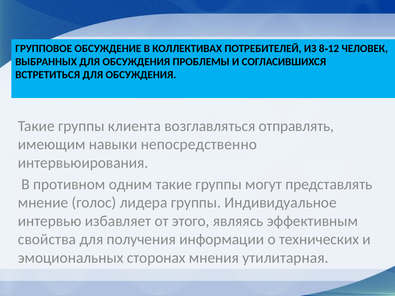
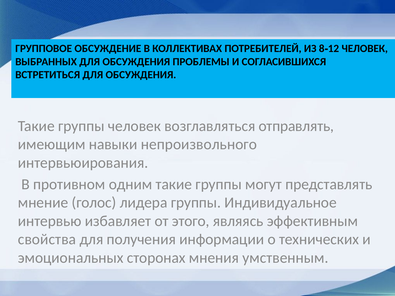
группы клиента: клиента -> человек (134, 126)
непосредственно: непосредственно -> непроизвольного (199, 145)
утилитарная: утилитарная -> умственным (285, 258)
